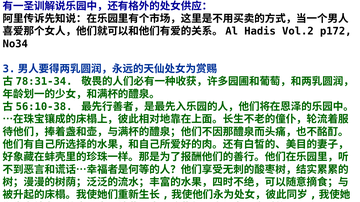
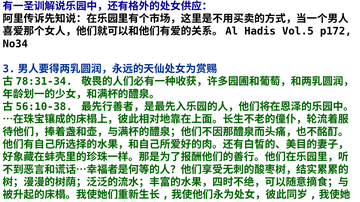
Vol.2: Vol.2 -> Vol.5 (298, 31)
